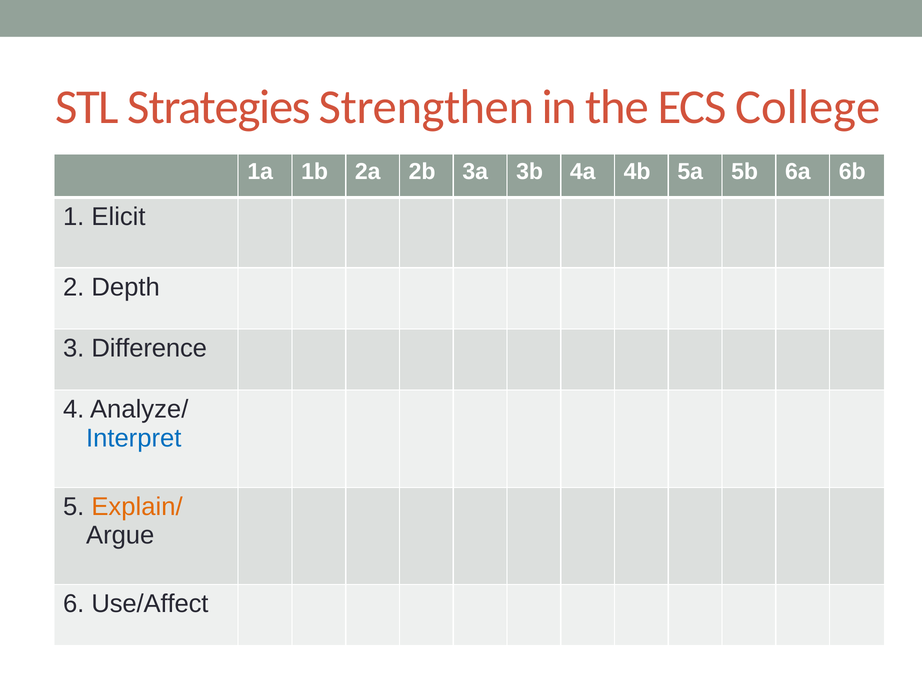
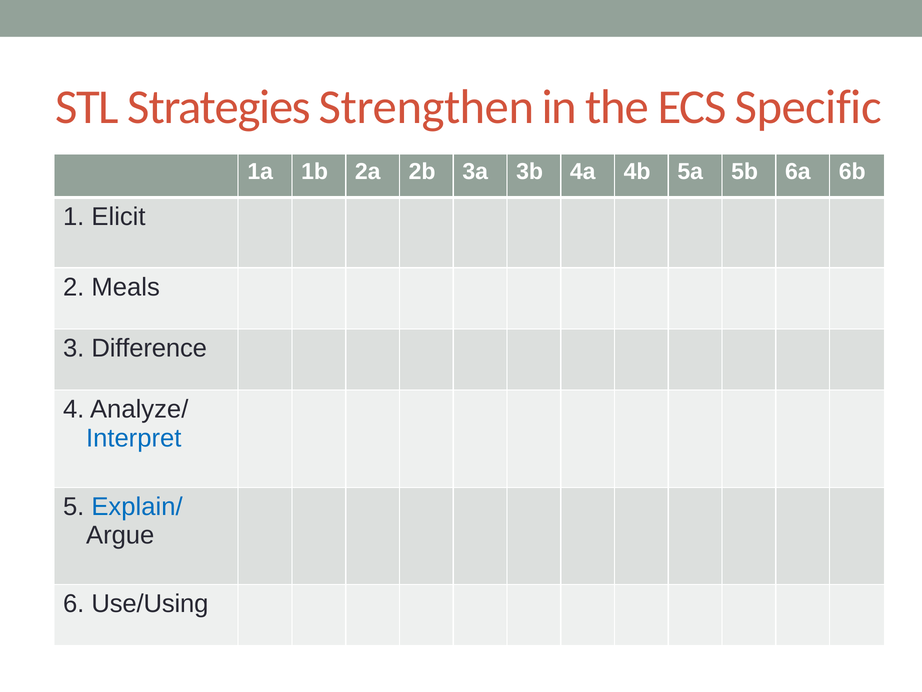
College: College -> Specific (808, 107)
Depth: Depth -> Meals (126, 287)
Explain/ colour: orange -> blue (137, 506)
Use/Affect: Use/Affect -> Use/Using (150, 603)
